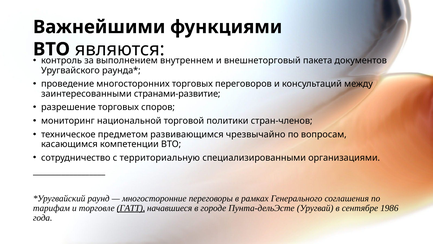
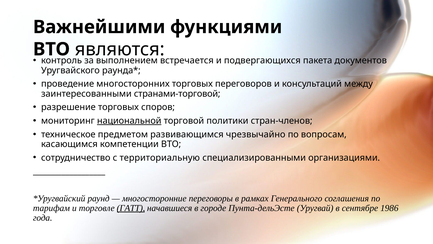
внутреннем: внутреннем -> встречается (187, 61)
внешнеторговый: внешнеторговый -> подвергающихся (262, 61)
странами-развитие: странами-развитие -> странами-торговой (177, 94)
национальной underline: none -> present (129, 121)
